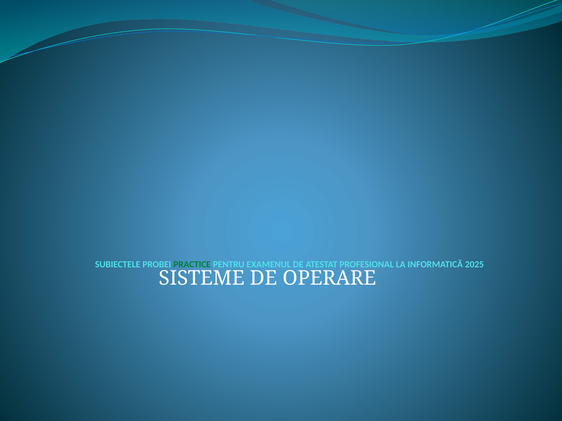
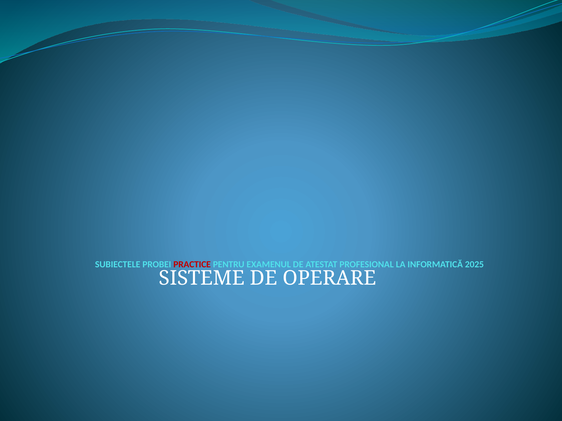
PRACTICE colour: green -> red (192, 265)
